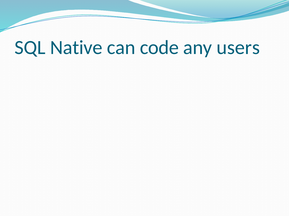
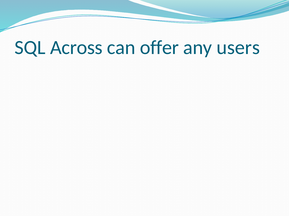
Native: Native -> Across (76, 48)
code: code -> offer (159, 48)
